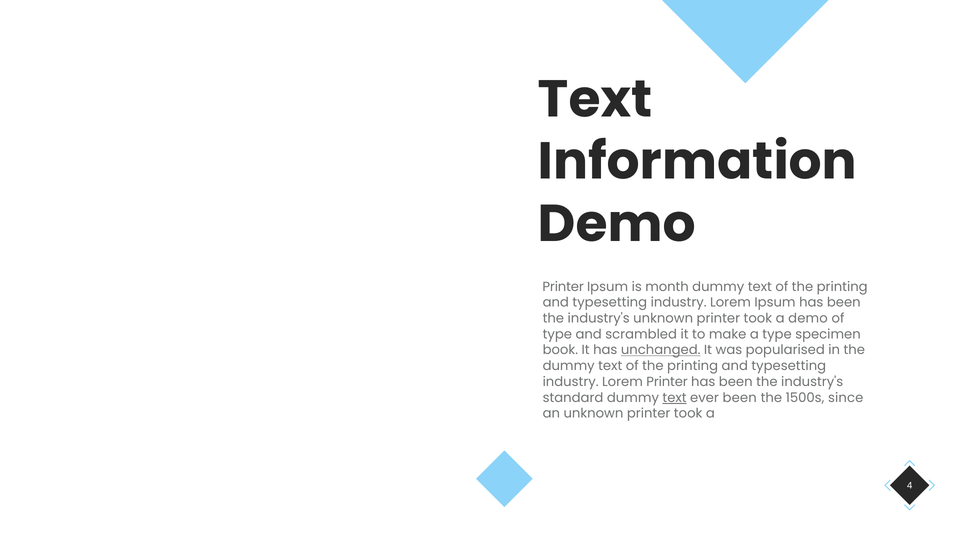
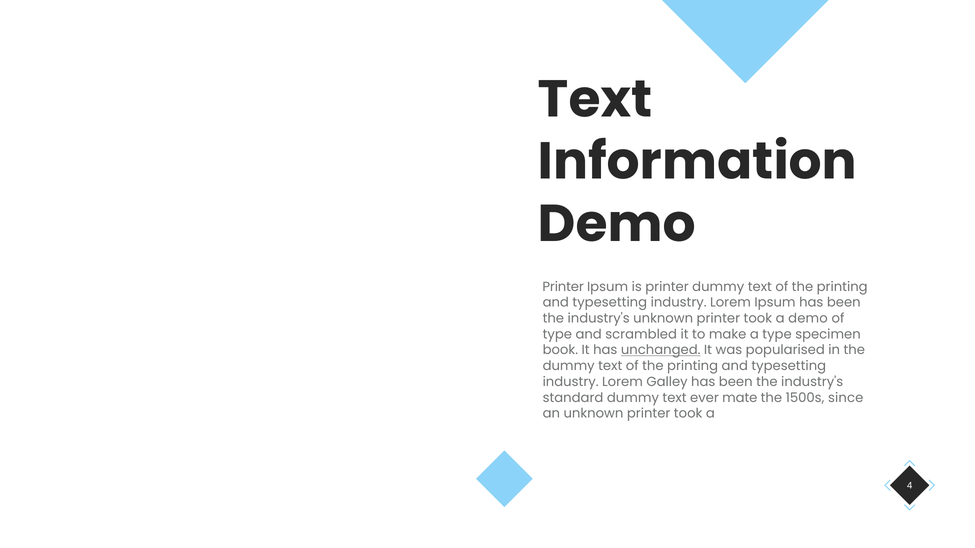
is month: month -> printer (667, 287)
Lorem Printer: Printer -> Galley (667, 382)
text underline: present -> none (675, 398)
ever been: been -> mate (740, 398)
